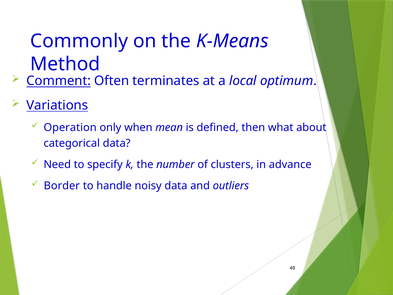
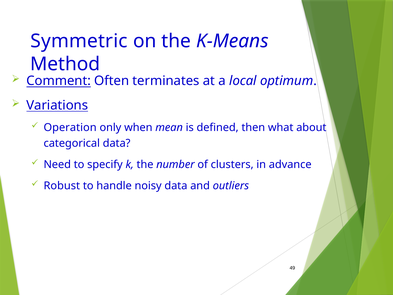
Commonly: Commonly -> Symmetric (79, 41)
Border: Border -> Robust (62, 186)
